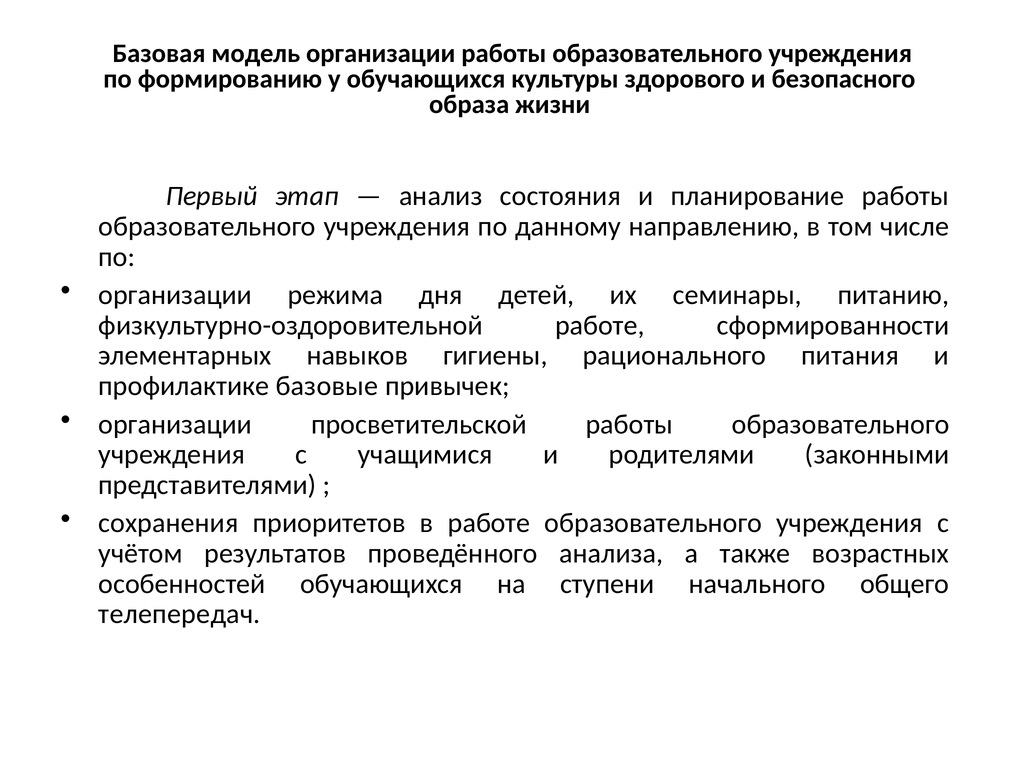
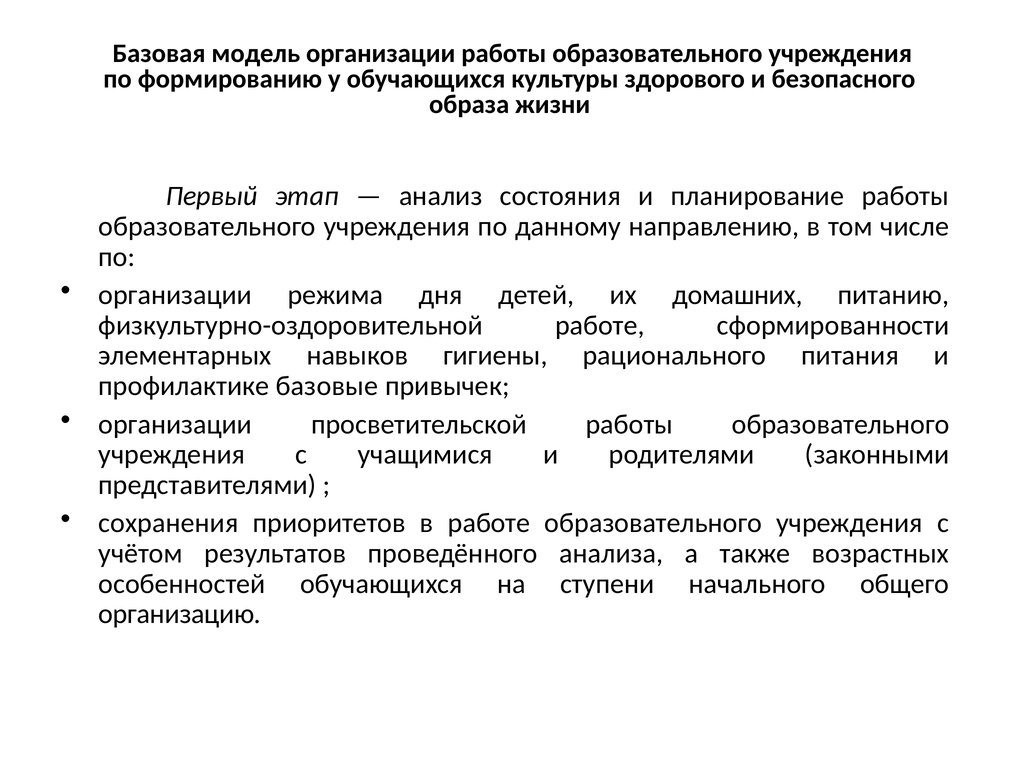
семинары: семинары -> домашних (737, 295)
телепередач: телепередач -> организацию (180, 614)
